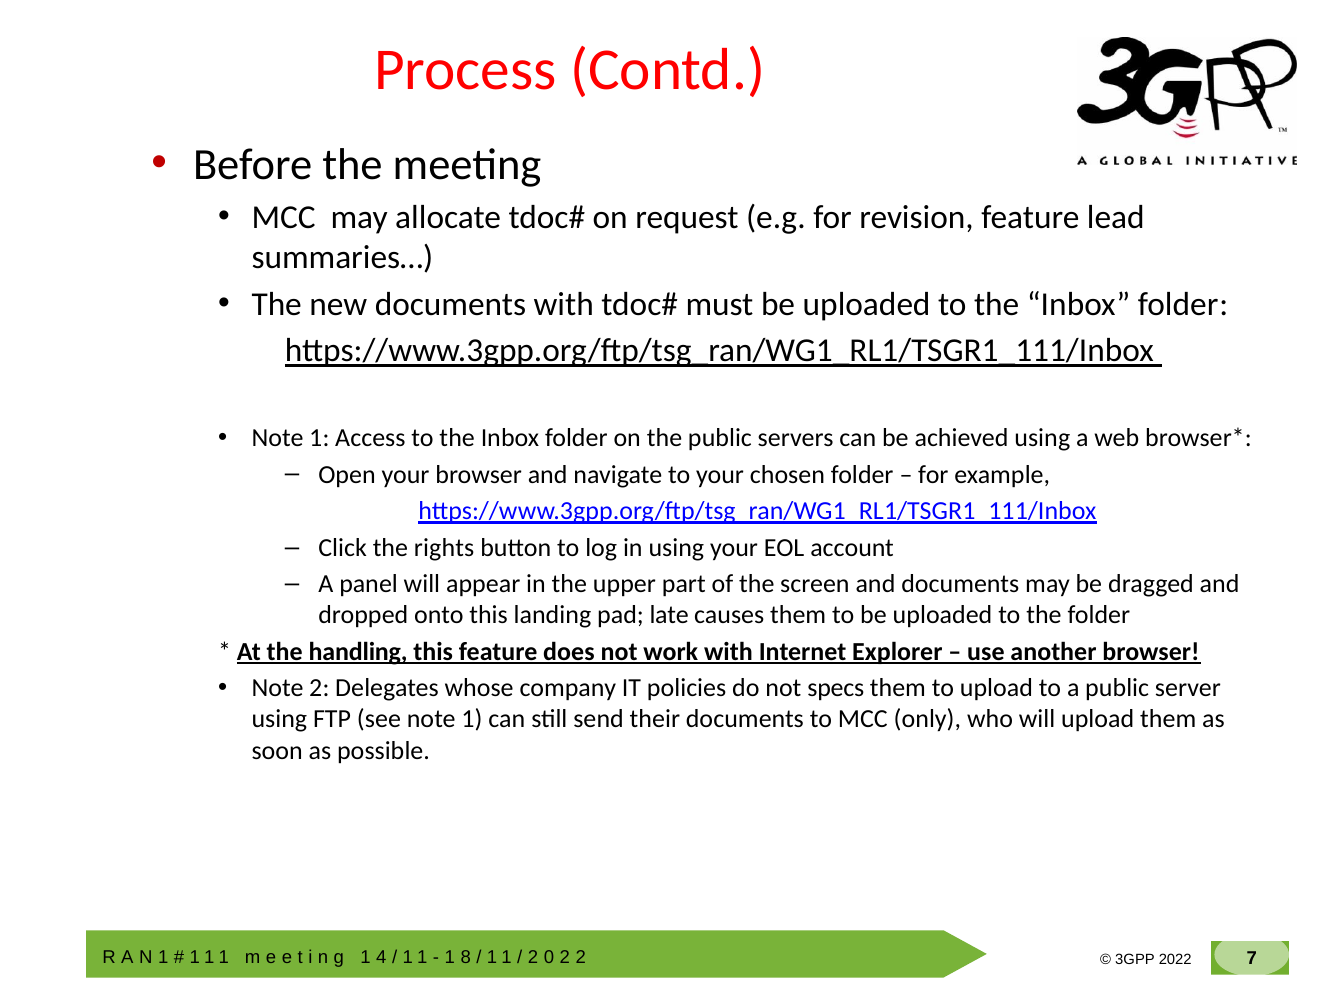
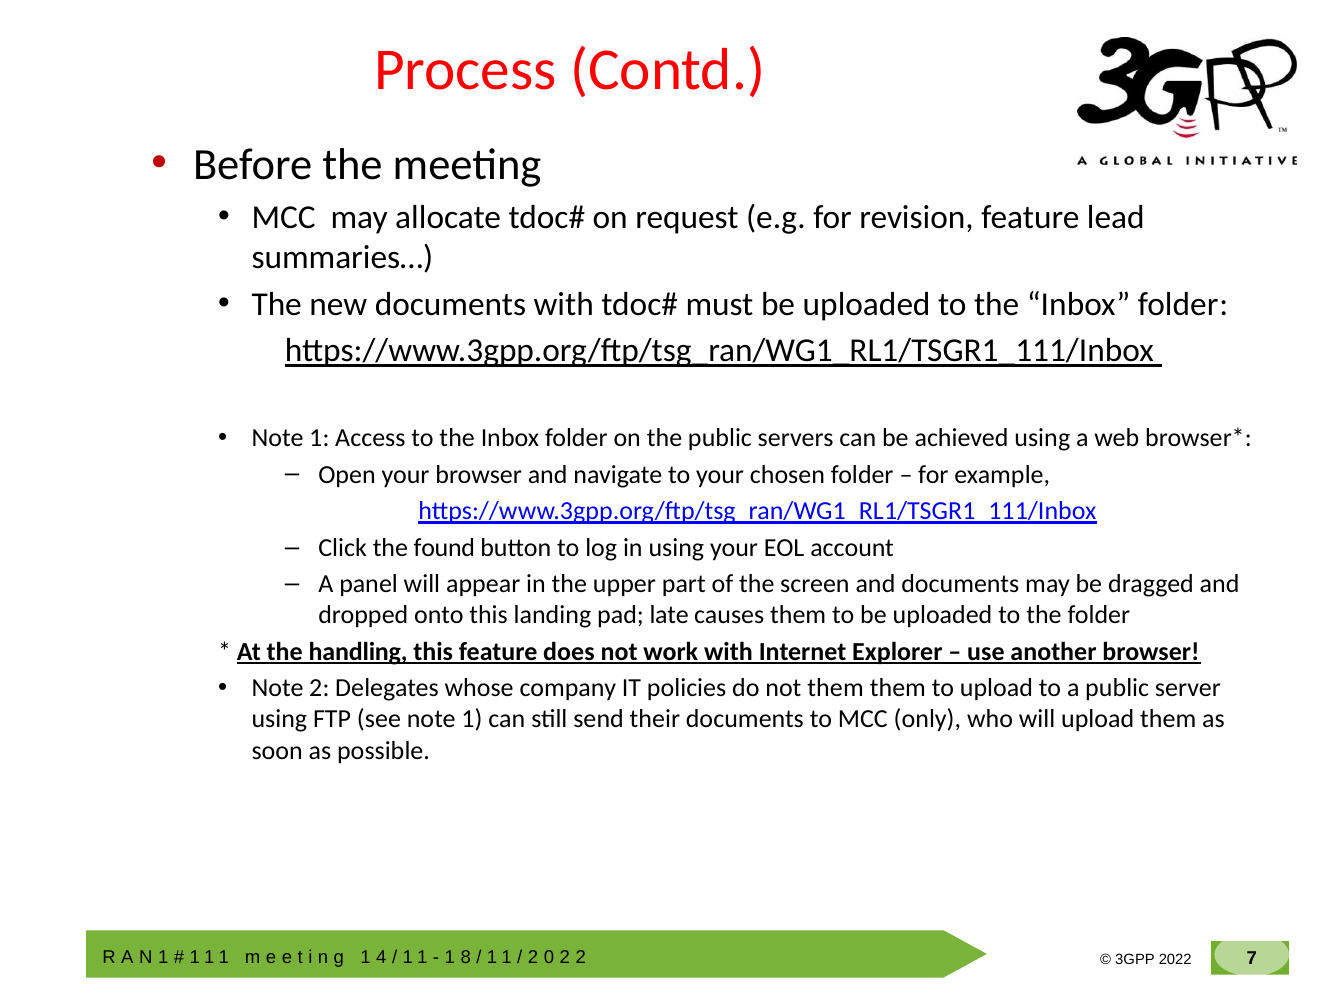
rights: rights -> found (444, 548)
not specs: specs -> them (836, 688)
